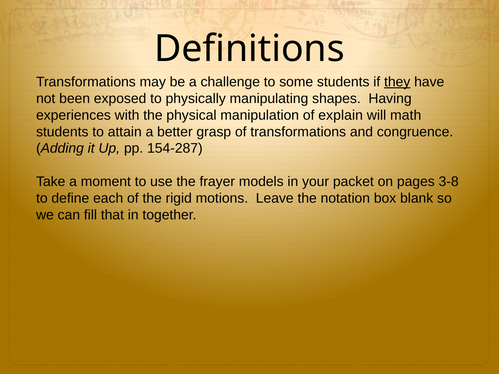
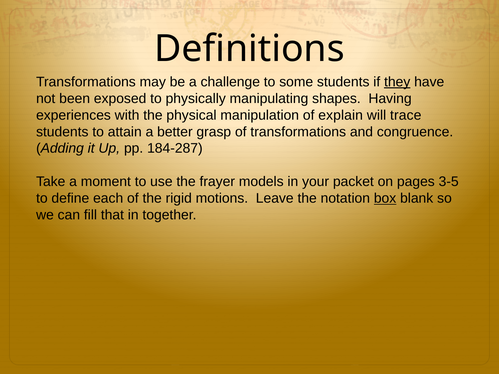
math: math -> trace (406, 115)
154-287: 154-287 -> 184-287 (175, 149)
3-8: 3-8 -> 3-5 (449, 182)
box underline: none -> present (385, 198)
